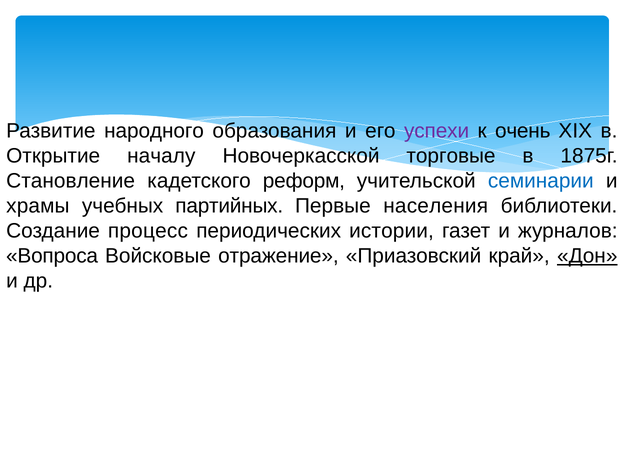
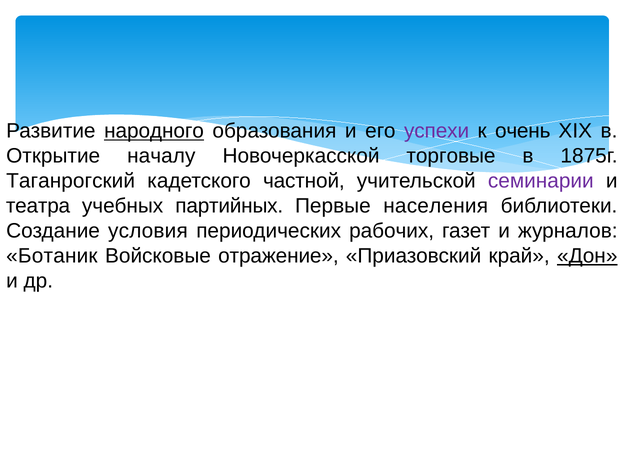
народного underline: none -> present (154, 131)
Становление: Становление -> Таганрогский (71, 181)
реформ: реформ -> частной (304, 181)
семинарии colour: blue -> purple (541, 181)
храмы: храмы -> театра (38, 206)
процесс: процесс -> условия (148, 231)
истории: истории -> рабочих (392, 231)
Вопроса: Вопроса -> Ботаник (52, 256)
